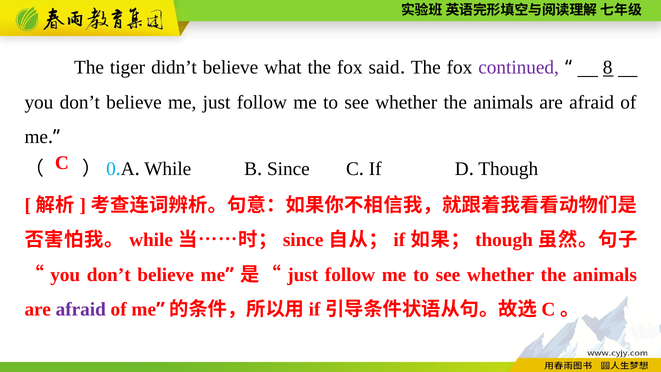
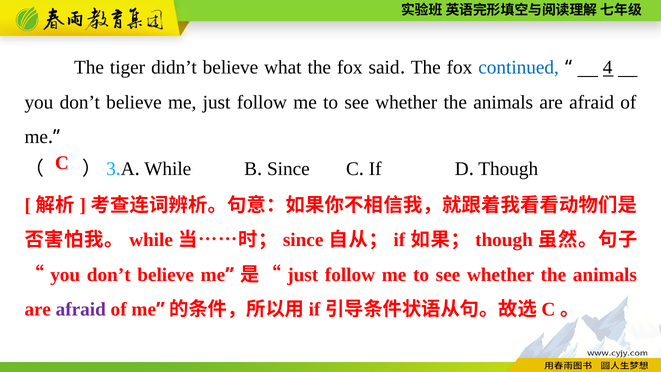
continued colour: purple -> blue (519, 67)
8: 8 -> 4 (608, 67)
0: 0 -> 3 (111, 169)
